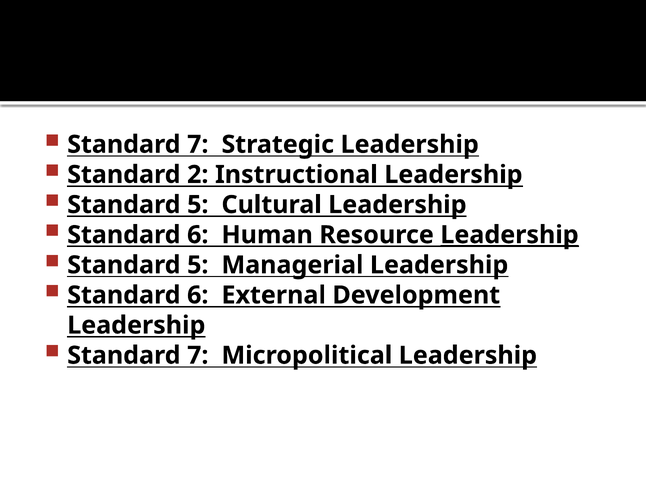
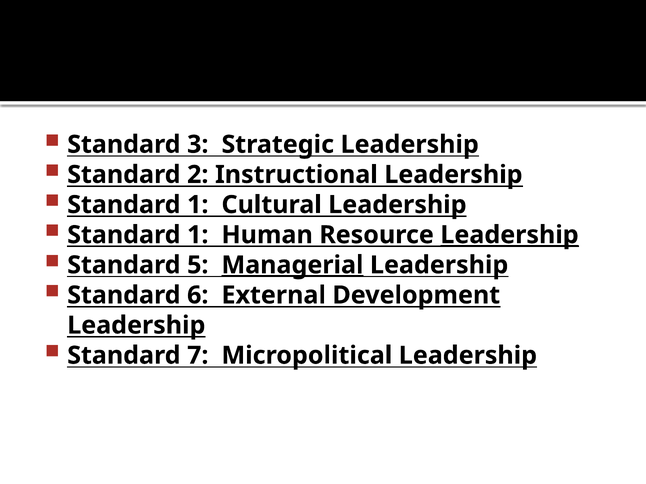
7: 7 -> 3 (198, 145)
5: 5 -> 1 (198, 205)
6: 6 -> 1 (198, 235)
Managerial underline: none -> present (292, 265)
